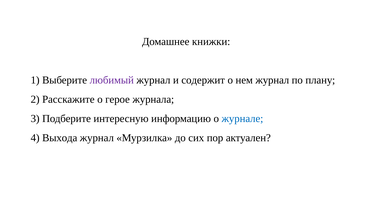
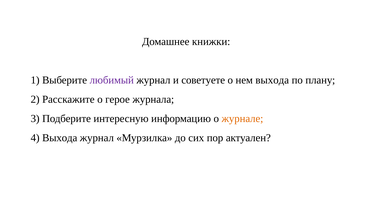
содержит: содержит -> советуете (203, 80)
нем журнал: журнал -> выхода (272, 80)
журнале colour: blue -> orange (242, 119)
